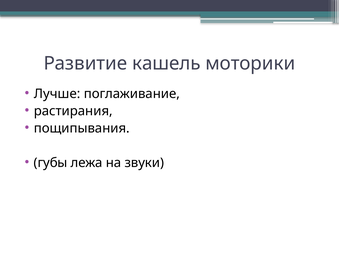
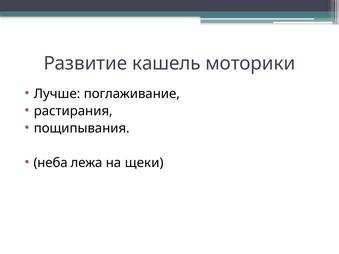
губы: губы -> неба (51, 163)
звуки: звуки -> щеки (144, 163)
